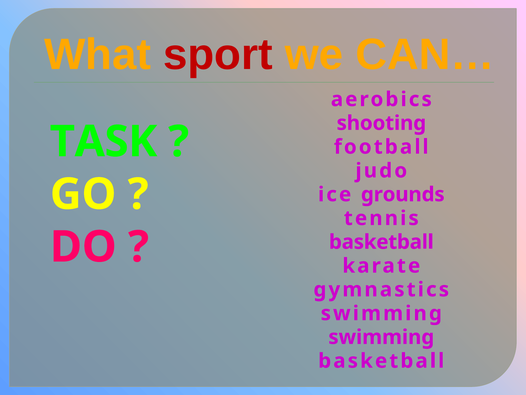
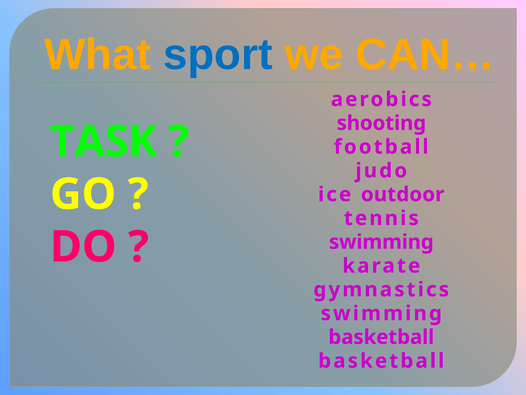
sport colour: red -> blue (218, 54)
grounds: grounds -> outdoor (403, 194)
basketball: basketball -> swimming (381, 242)
swimming: swimming -> basketball (381, 337)
